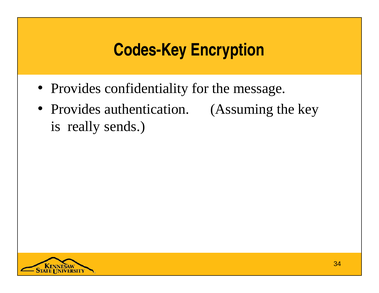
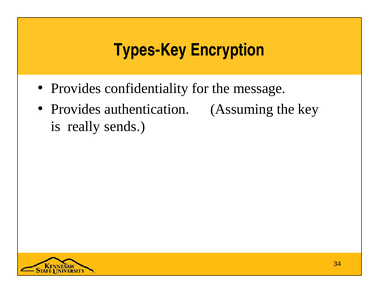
Codes-Key: Codes-Key -> Types-Key (150, 50)
